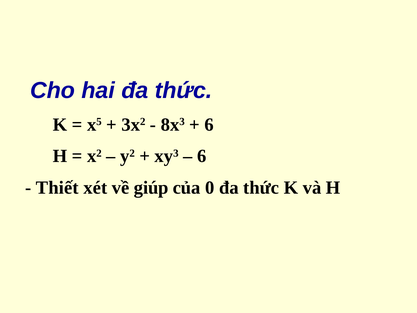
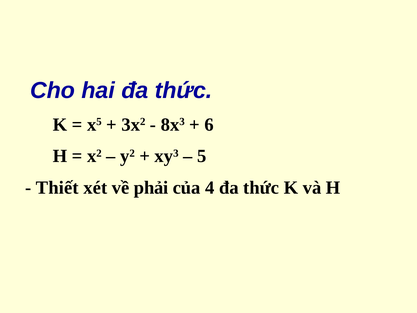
6: 6 -> 5 (202, 156)
giúp: giúp -> phải (151, 188)
0: 0 -> 4 (210, 188)
